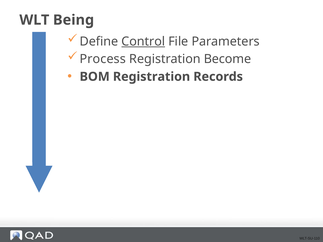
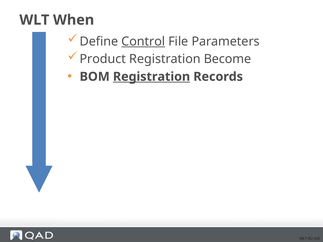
Being: Being -> When (74, 20)
Process: Process -> Product (103, 59)
Registration underline: none -> present (152, 77)
